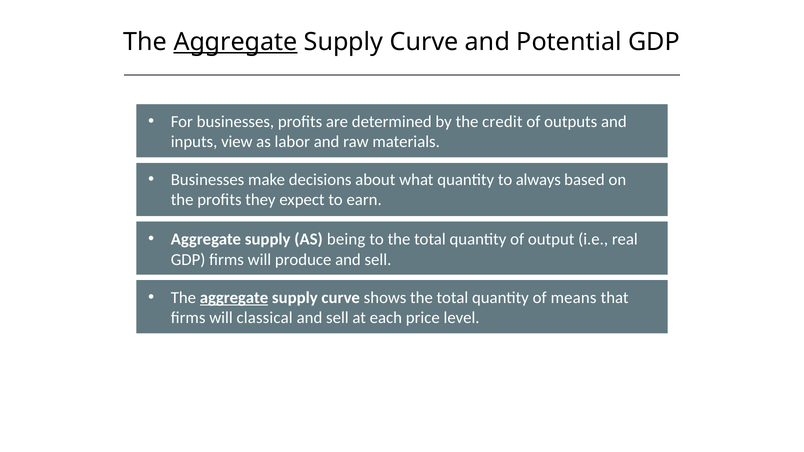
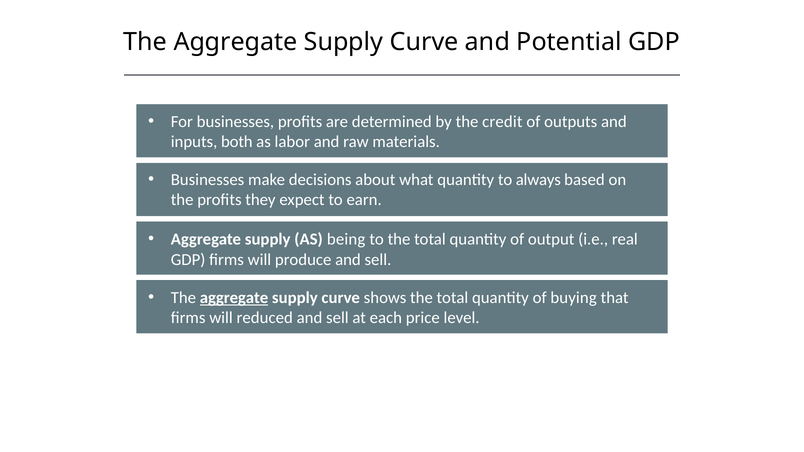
Aggregate underline: present -> none (235, 42)
view: view -> both (237, 142)
means: means -> buying (574, 298)
classical: classical -> reduced (265, 318)
